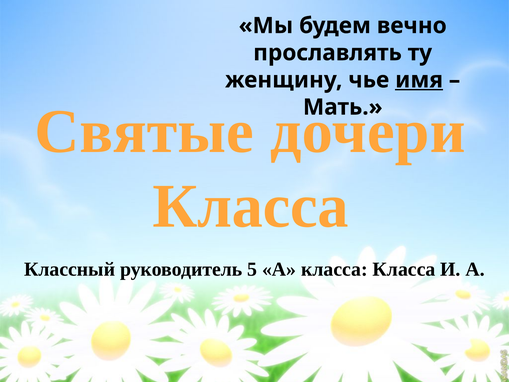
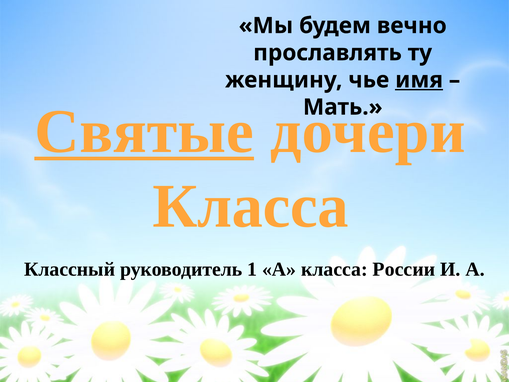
Святые underline: none -> present (144, 132)
5: 5 -> 1 (252, 269)
класса Класса: Класса -> России (404, 269)
